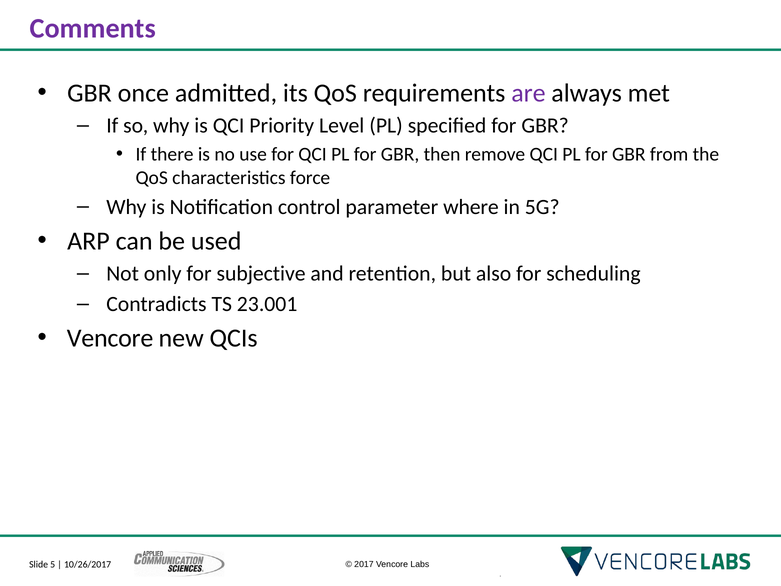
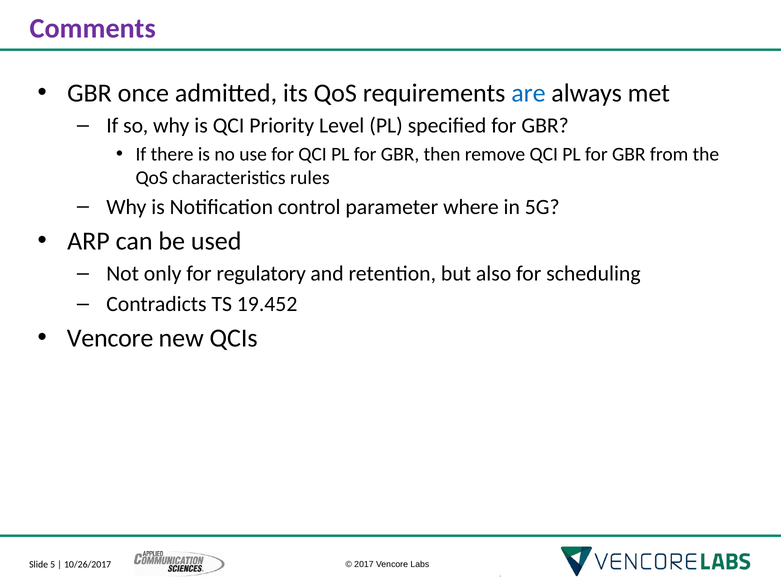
are colour: purple -> blue (528, 93)
force: force -> rules (310, 178)
subjective: subjective -> regulatory (261, 274)
23.001: 23.001 -> 19.452 (267, 304)
